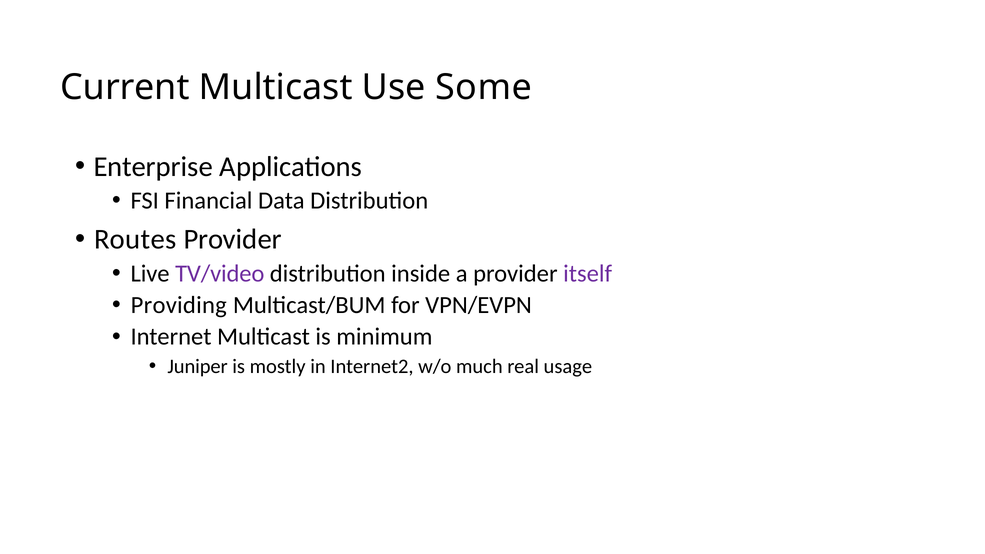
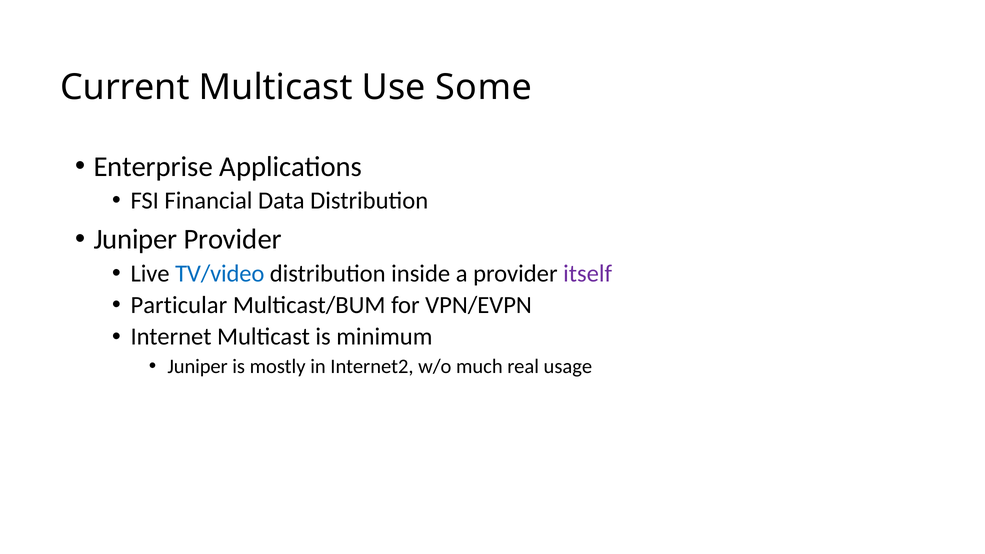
Routes: Routes -> Juniper (135, 240)
TV/video colour: purple -> blue (220, 273)
Providing: Providing -> Particular (179, 305)
